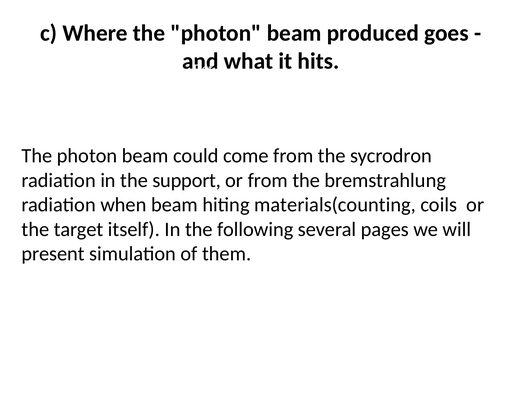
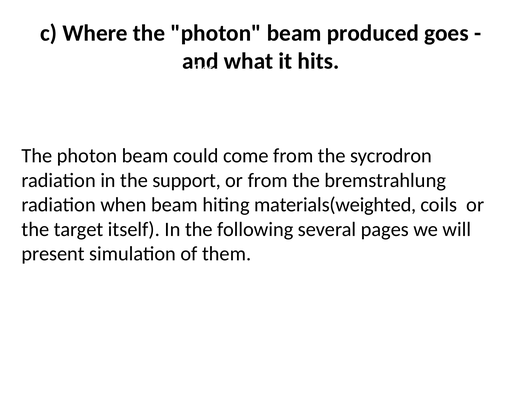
materials(counting: materials(counting -> materials(weighted (335, 205)
